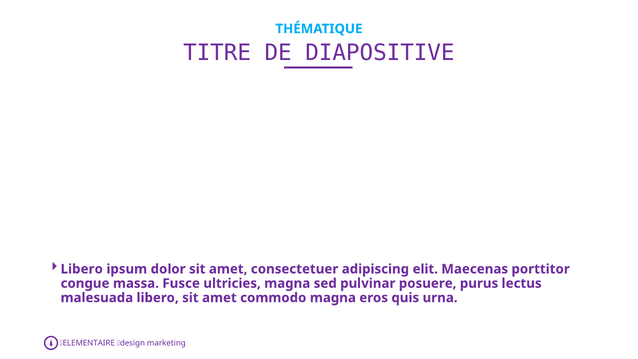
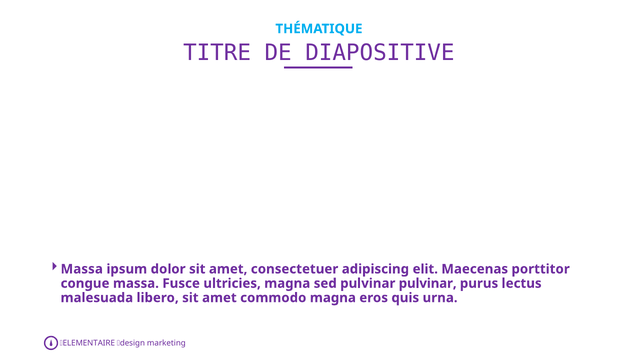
Libero: Libero -> Massa (82, 269)
pulvinar posuere: posuere -> pulvinar (428, 283)
